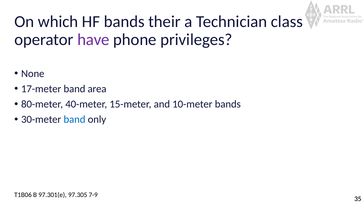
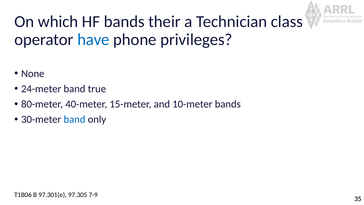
have colour: purple -> blue (93, 40)
17-meter: 17-meter -> 24-meter (41, 89)
area: area -> true (97, 89)
